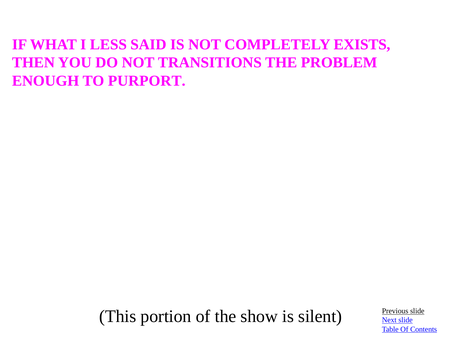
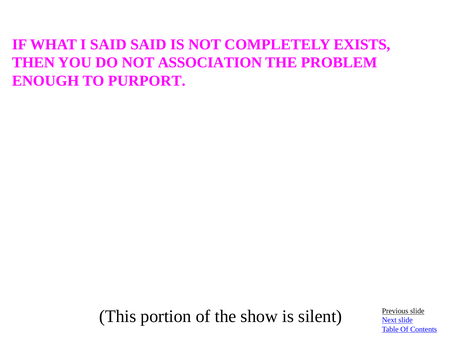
I LESS: LESS -> SAID (108, 44)
TRANSITIONS: TRANSITIONS -> ASSOCIATION (210, 63)
